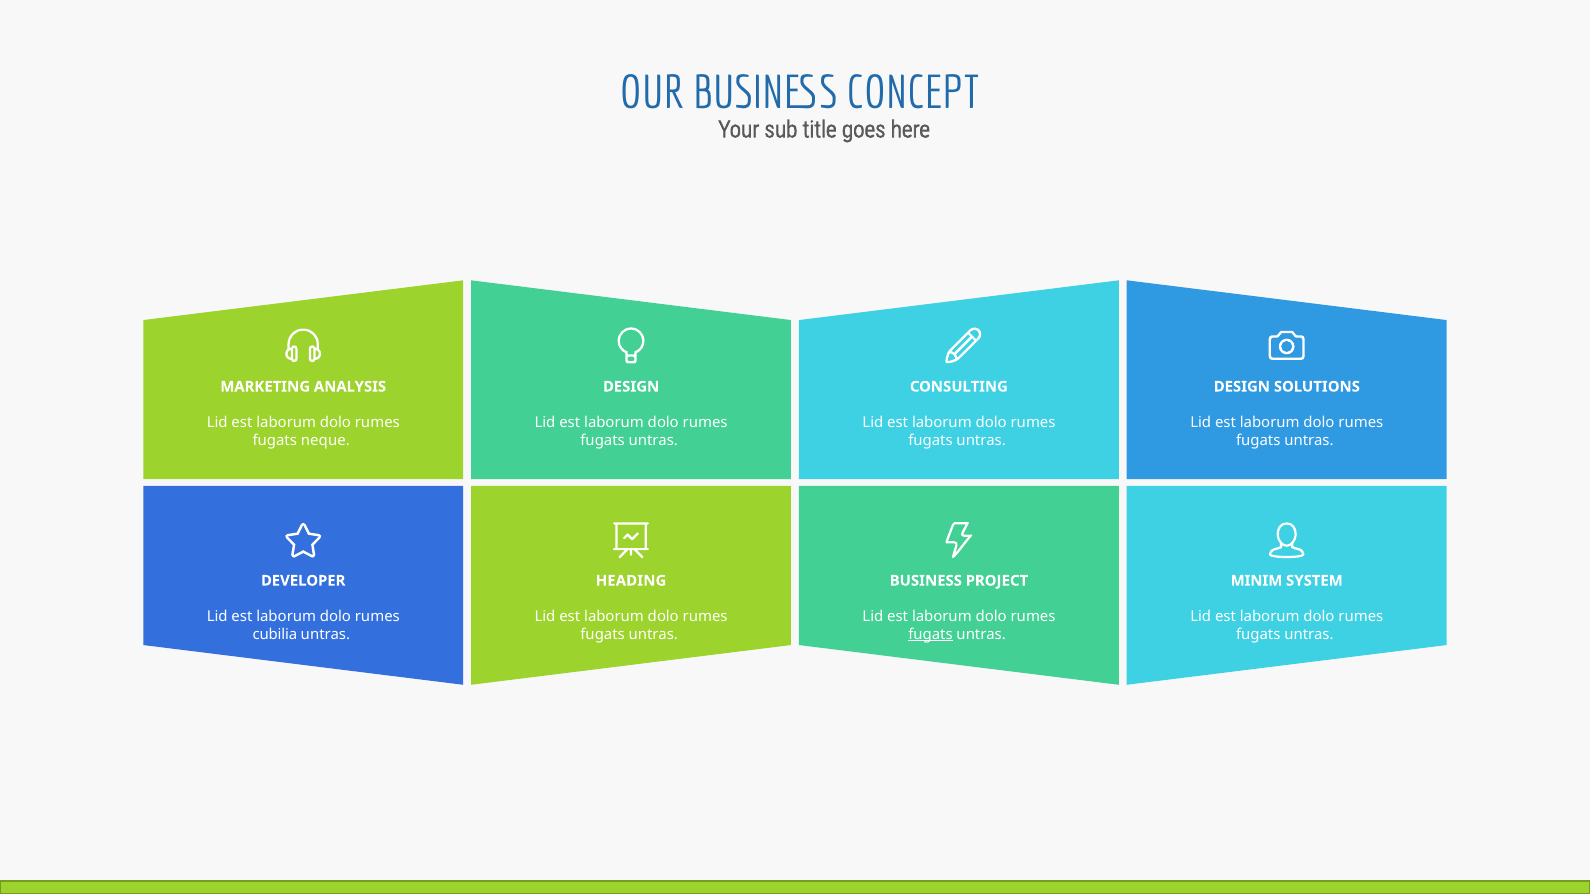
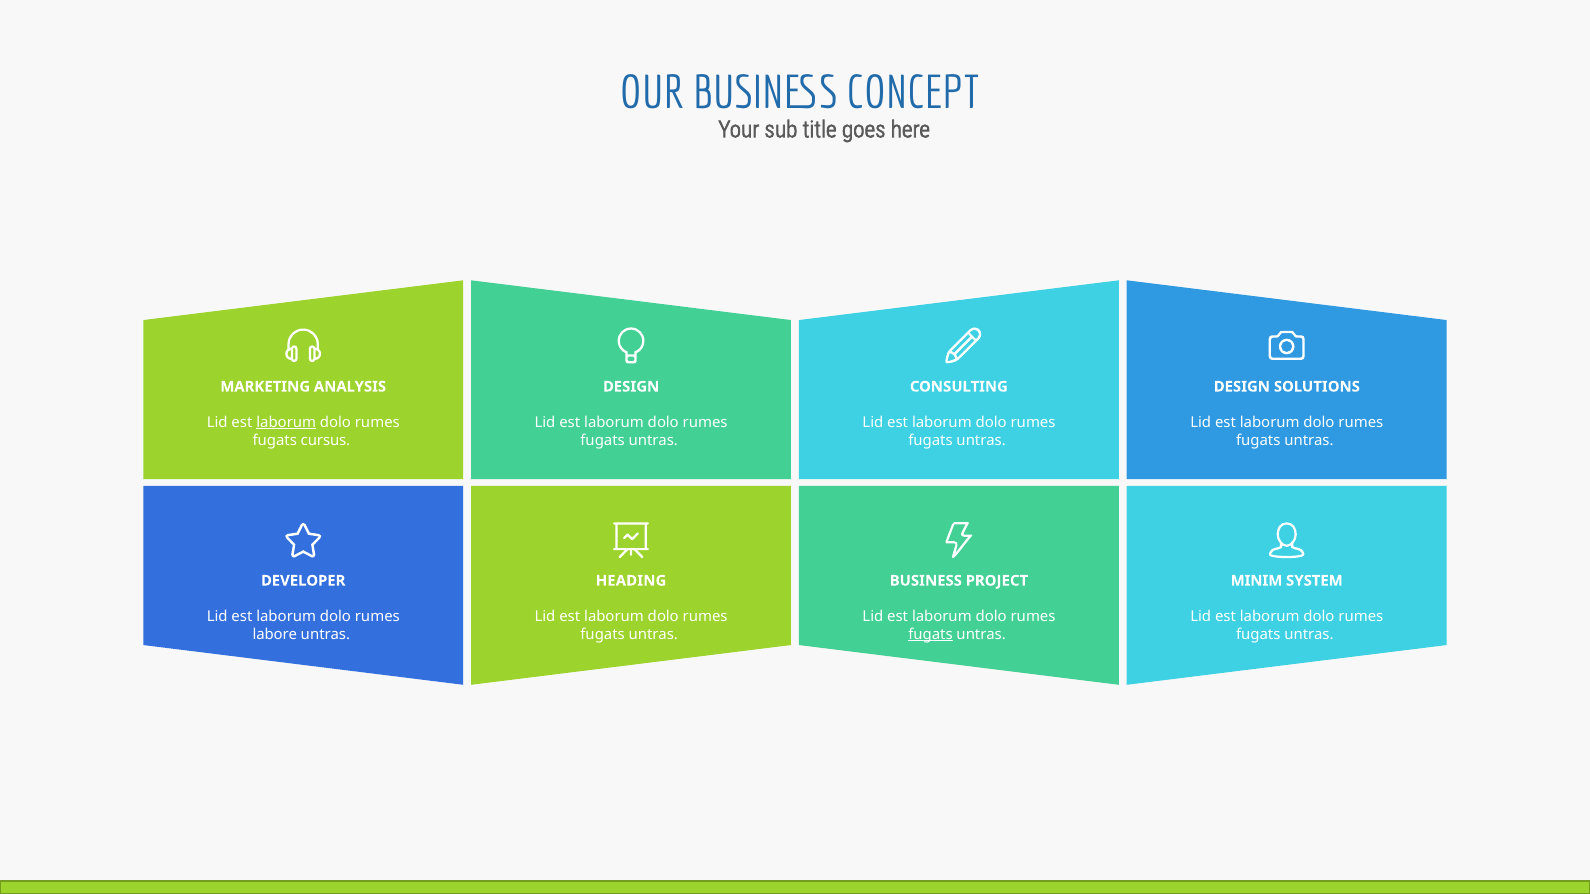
laborum underline: none -> present (286, 423)
neque: neque -> cursus (325, 441)
cubilia: cubilia -> labore (275, 635)
